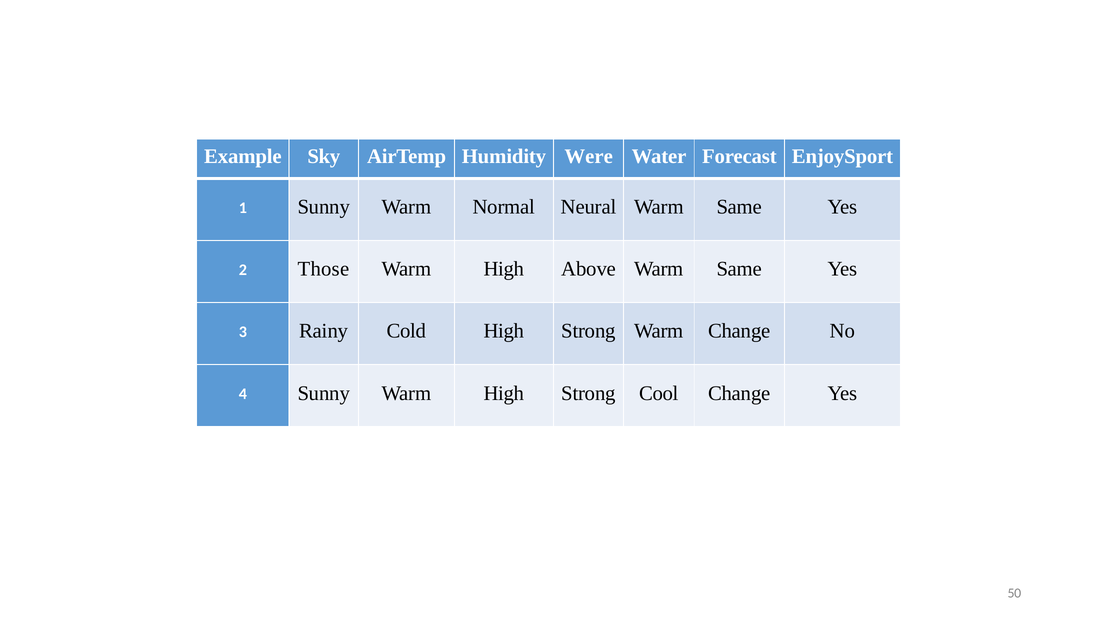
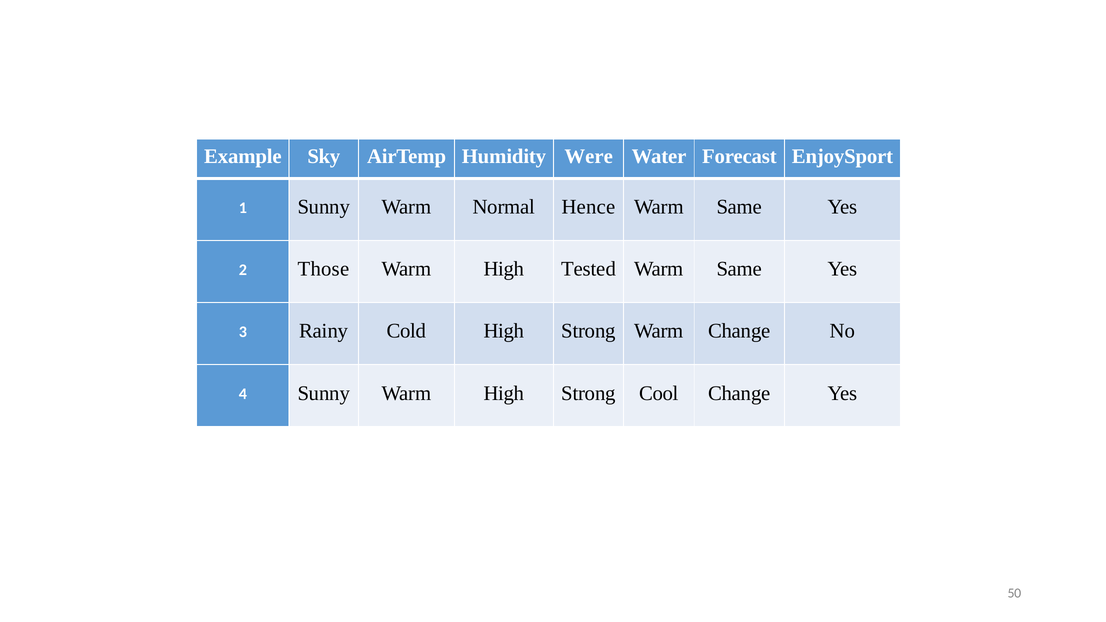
Neural: Neural -> Hence (588, 207)
Above: Above -> Tested (589, 269)
